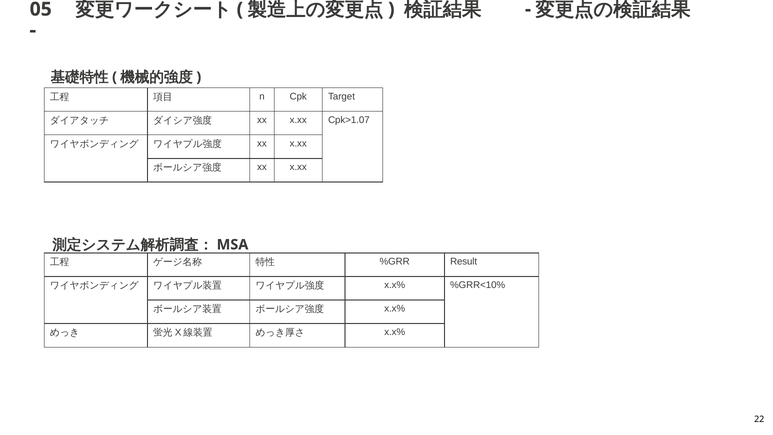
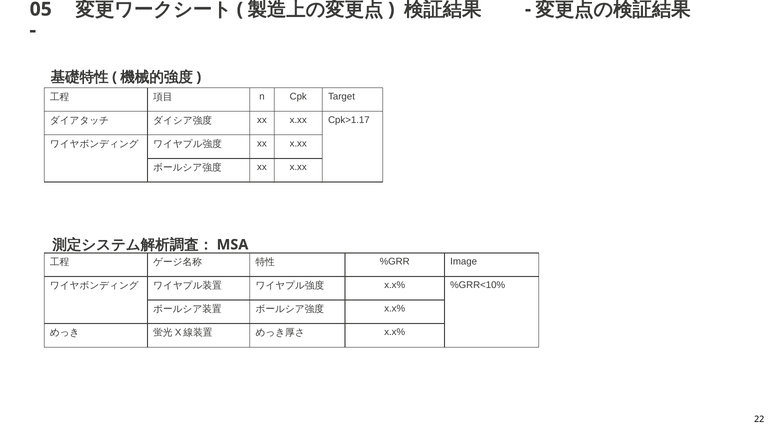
Cpk>1.07: Cpk>1.07 -> Cpk>1.17 (349, 120)
Result: Result -> Image (464, 261)
